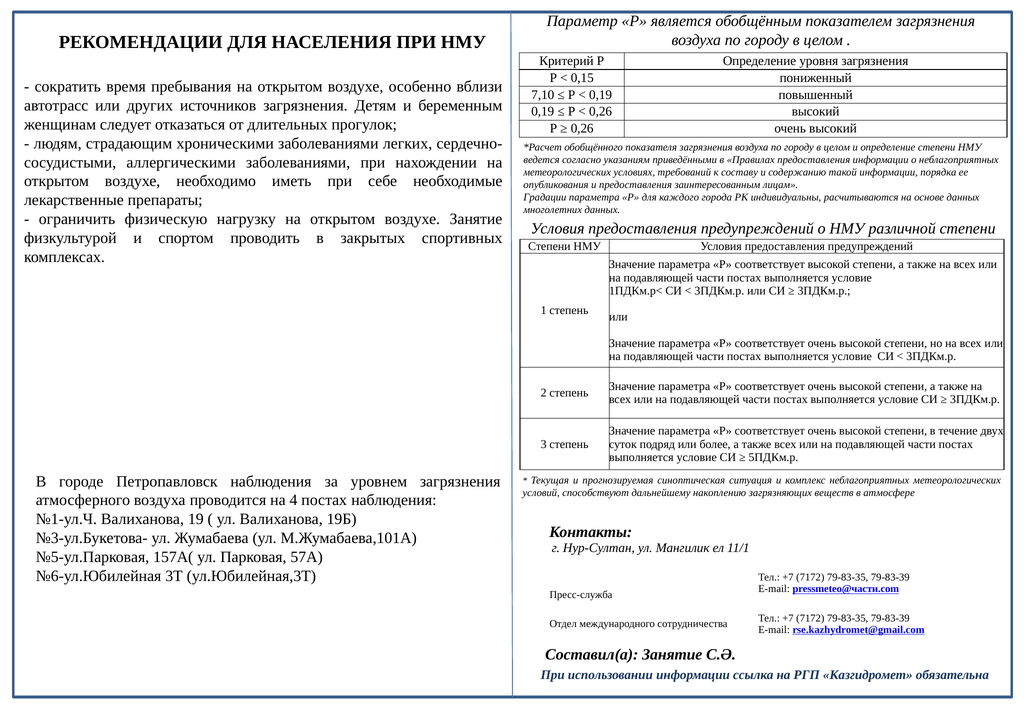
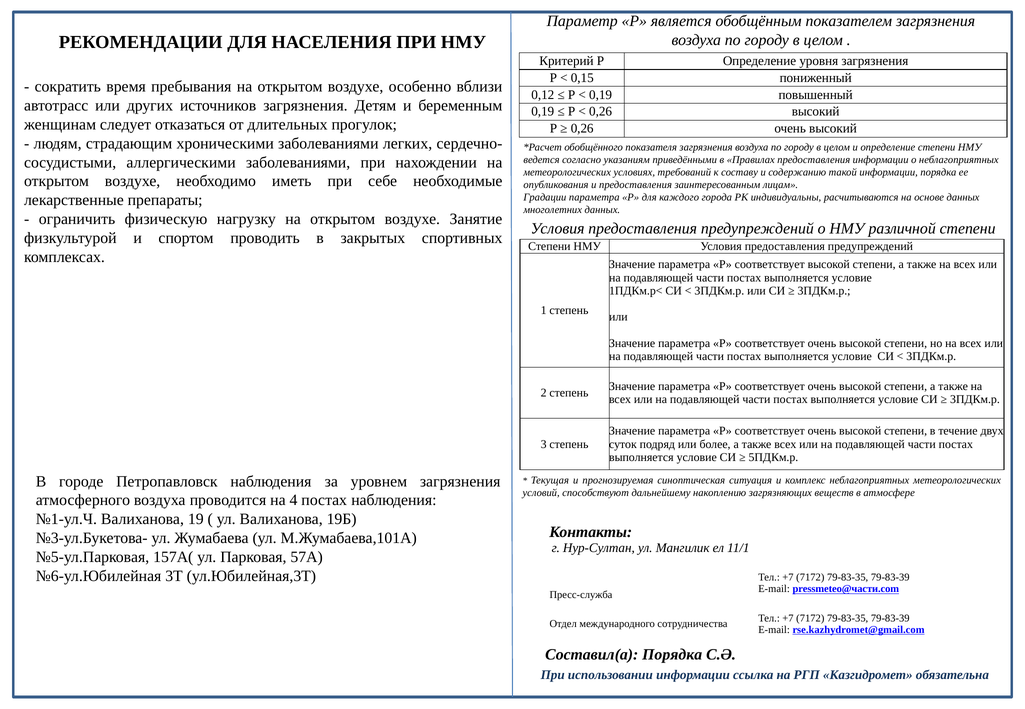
7,10: 7,10 -> 0,12 (543, 95)
Составил(а Занятие: Занятие -> Порядка (672, 655)
